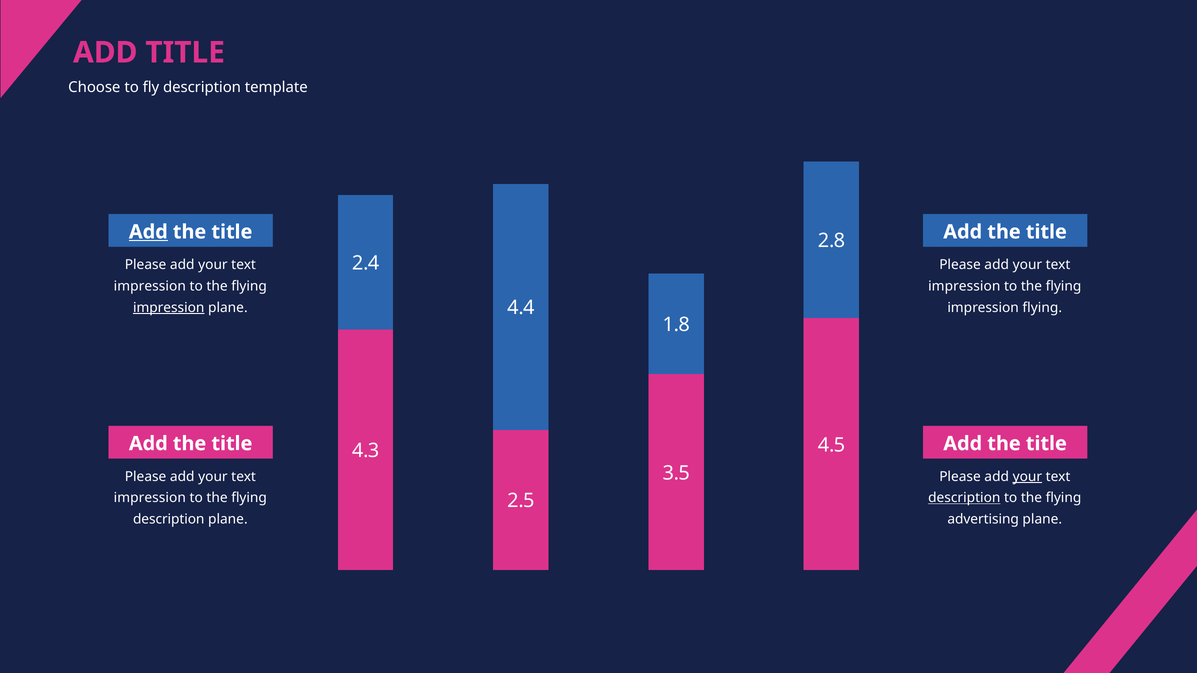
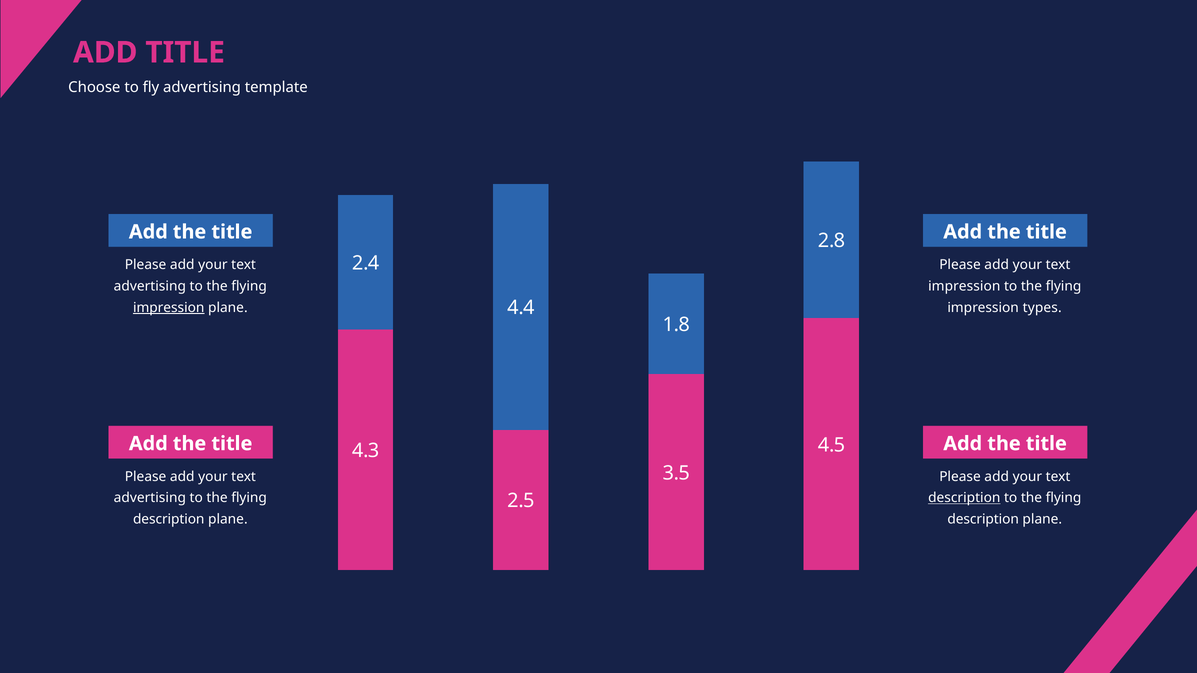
fly description: description -> advertising (202, 87)
Add underline: present -> none (148, 232)
impression: impression -> advertising (150, 286)
impression flying: flying -> types (1042, 308)
your underline: present -> none (1027, 477)
impression: impression -> advertising (150, 498)
advertising: advertising -> description (983, 520)
